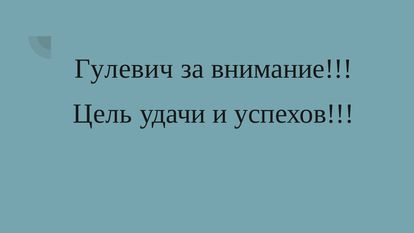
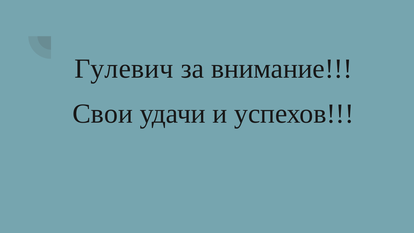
Цель: Цель -> Свои (103, 114)
